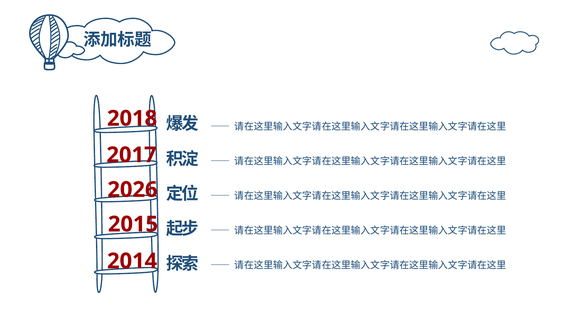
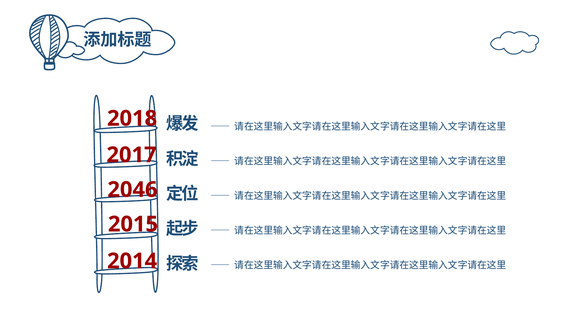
2026: 2026 -> 2046 (132, 190)
